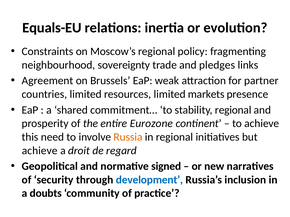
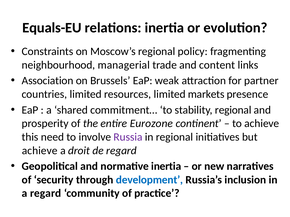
sovereignty: sovereignty -> managerial (124, 65)
pledges: pledges -> content (217, 65)
Agreement: Agreement -> Association (48, 81)
Russia colour: orange -> purple (128, 137)
normative signed: signed -> inertia (166, 167)
a doubts: doubts -> regard (46, 194)
